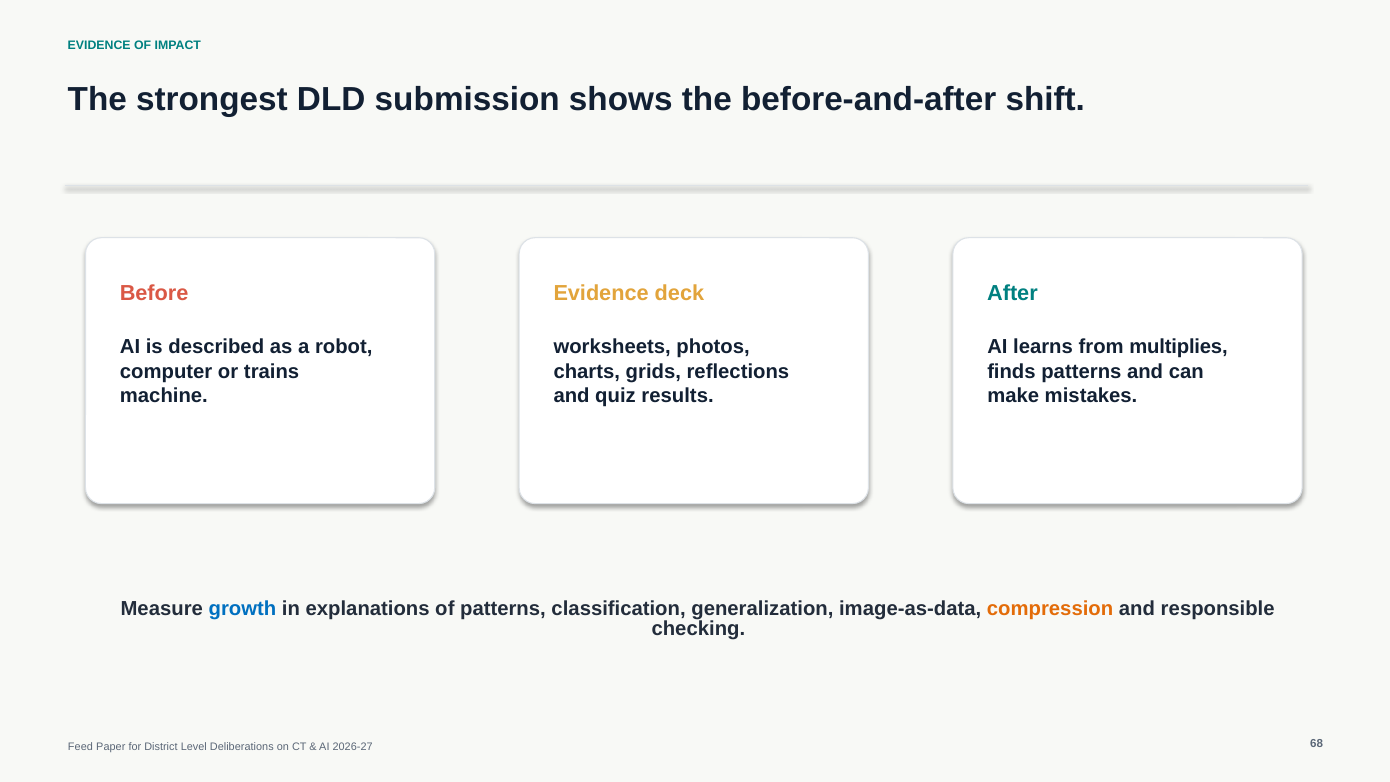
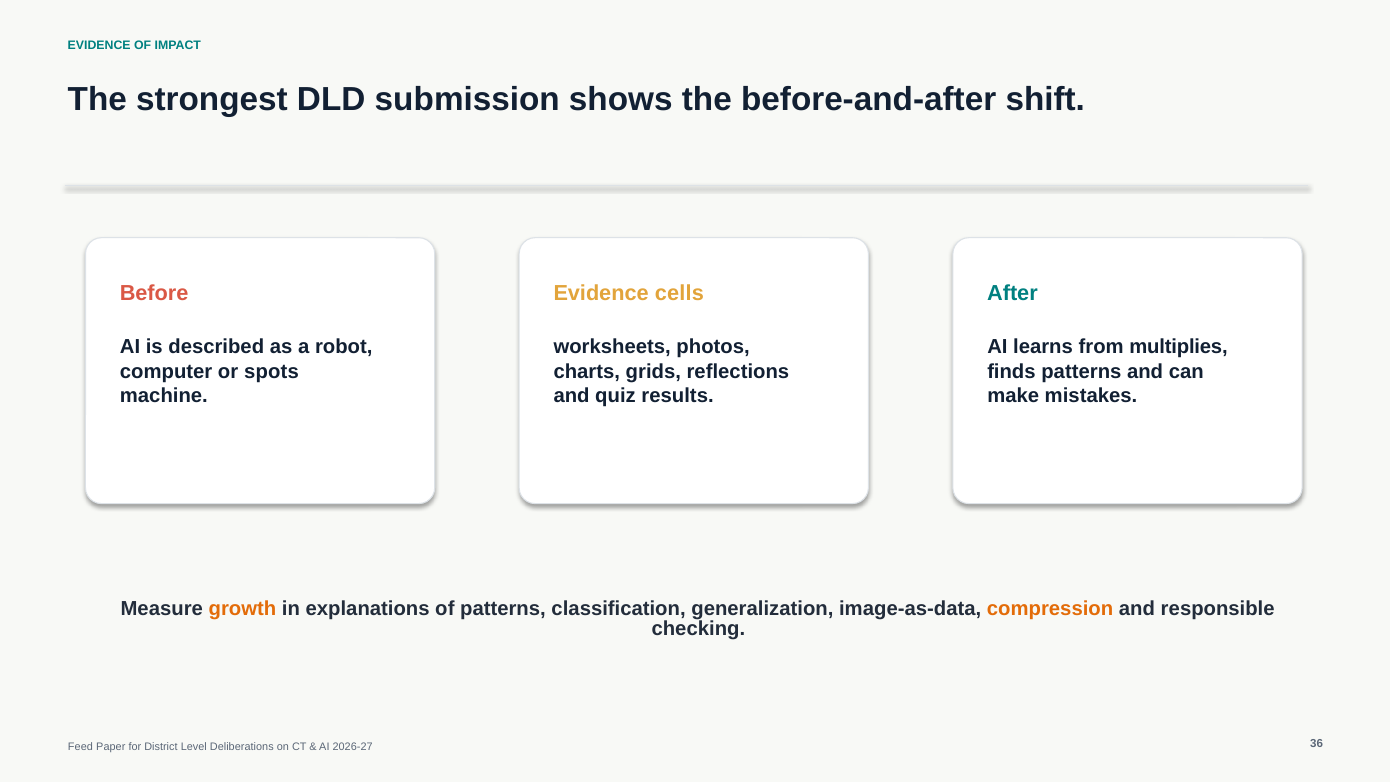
deck: deck -> cells (679, 293)
trains: trains -> spots (271, 371)
growth colour: blue -> orange (242, 609)
68: 68 -> 36 (1317, 744)
